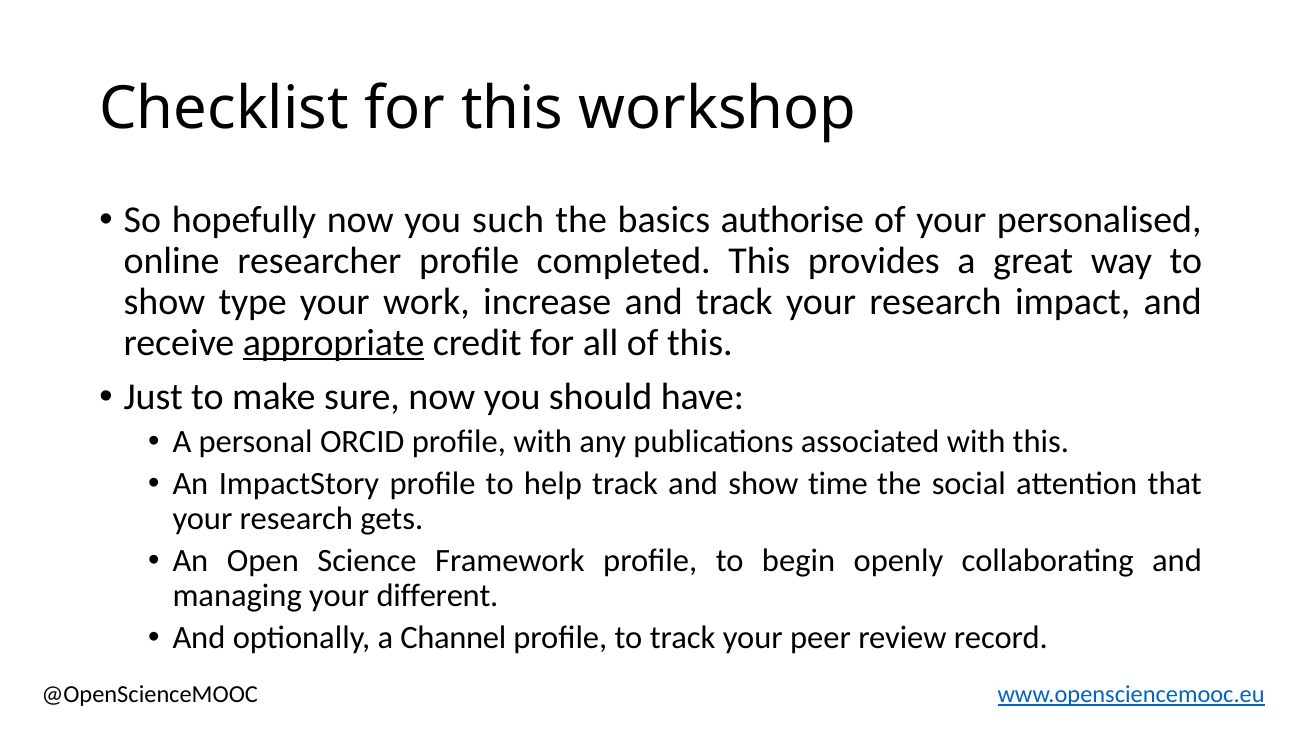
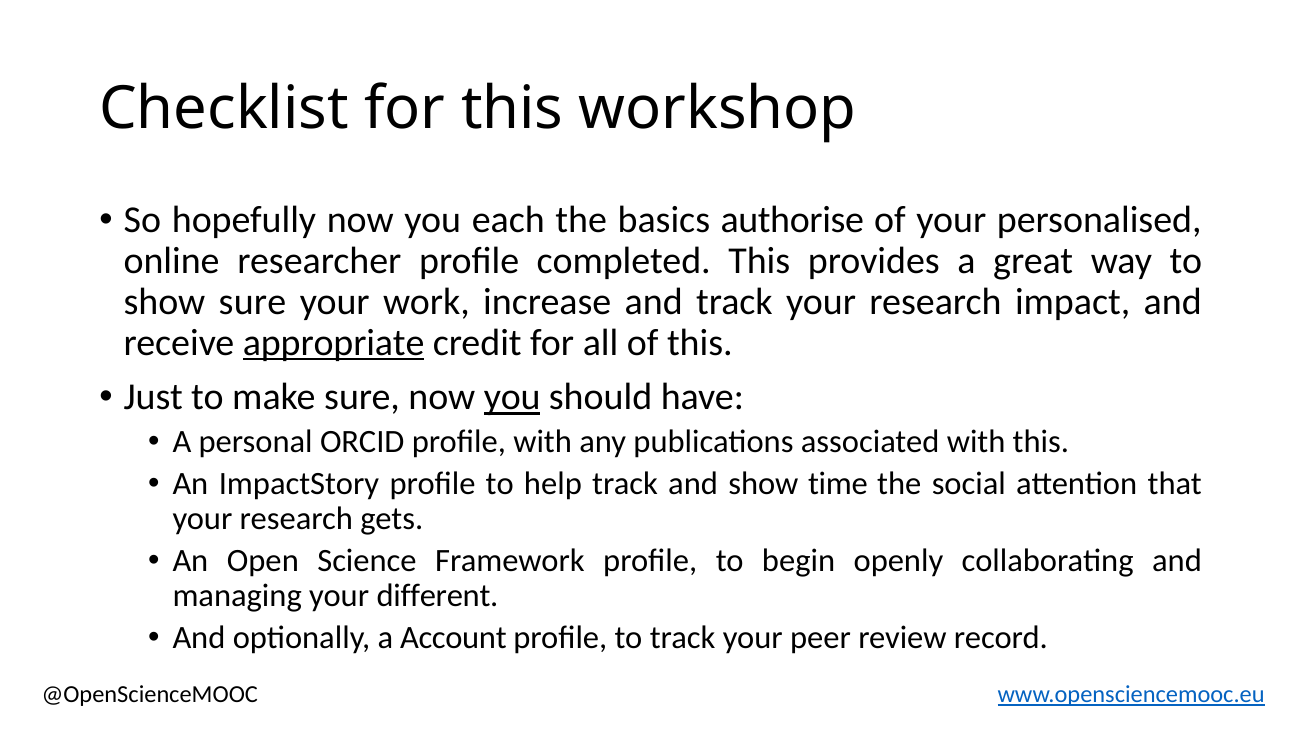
such: such -> each (508, 220)
show type: type -> sure (252, 302)
you underline: none -> present (512, 397)
Channel: Channel -> Account (453, 638)
